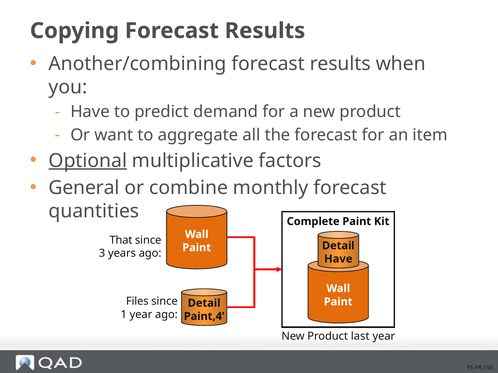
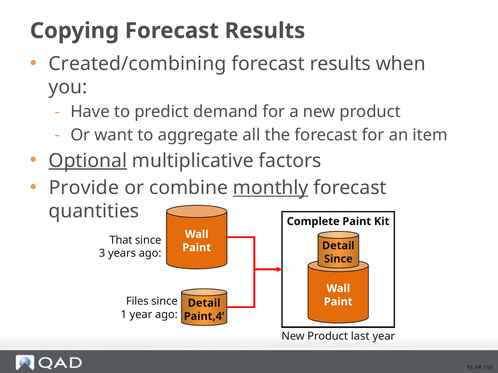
Another/combining: Another/combining -> Created/combining (138, 64)
General: General -> Provide (84, 188)
monthly underline: none -> present (271, 188)
Have: Have -> Since (338, 259)
